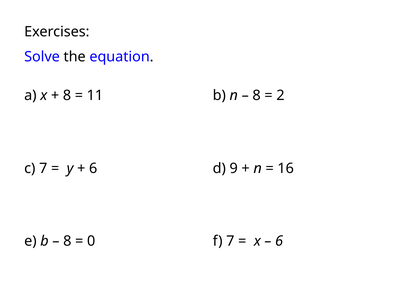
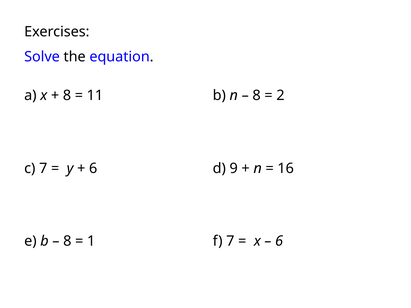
0: 0 -> 1 (91, 241)
